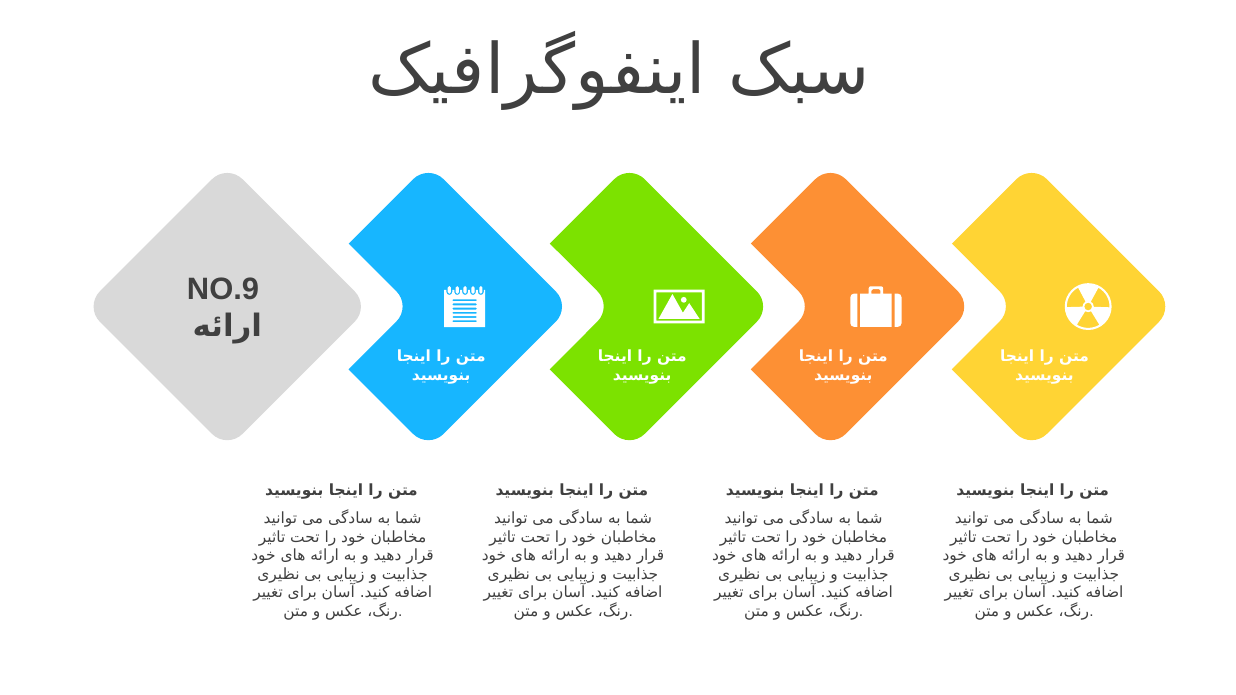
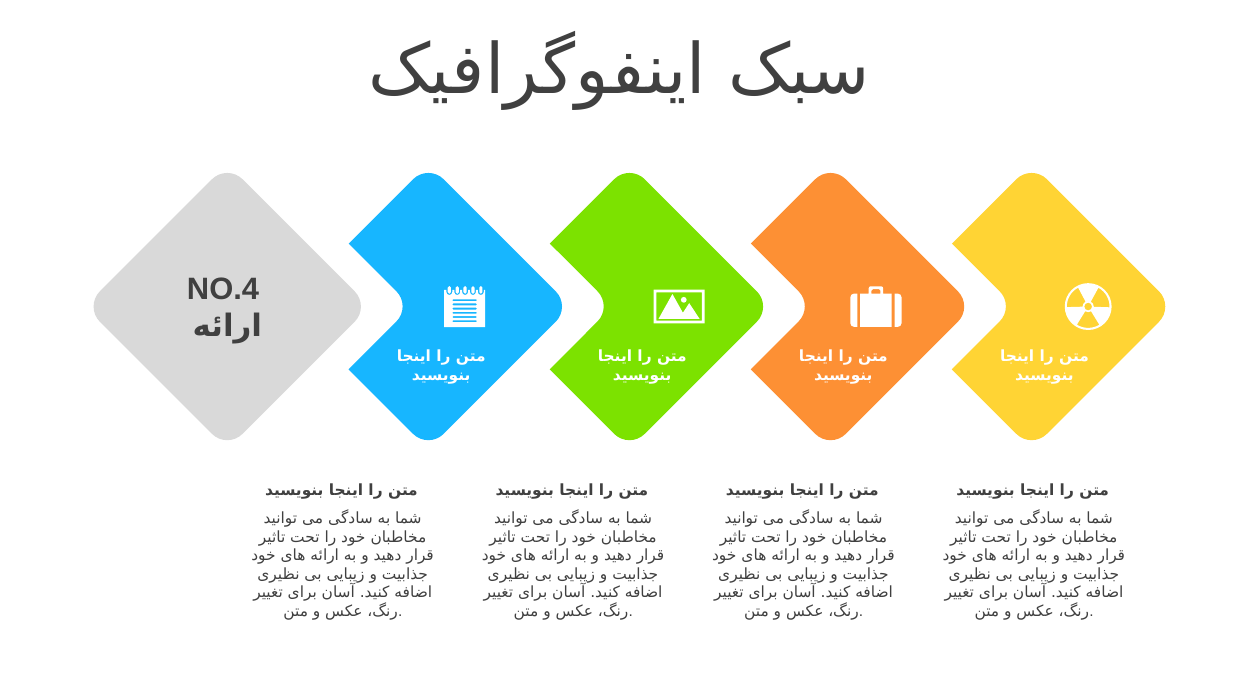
NO.9: NO.9 -> NO.4 (223, 290)
